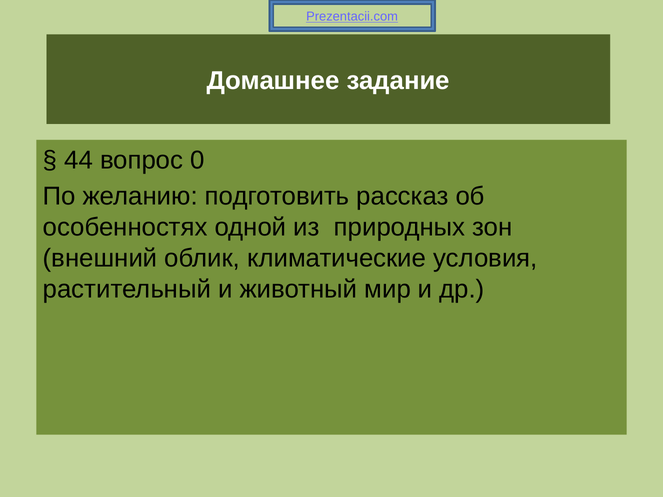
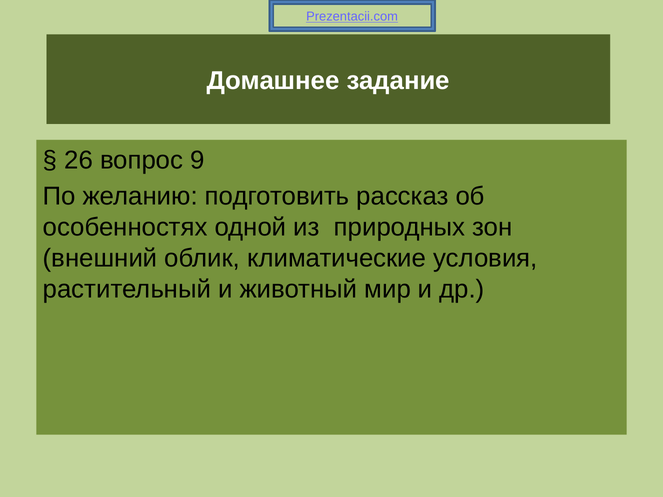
44: 44 -> 26 (79, 160)
0: 0 -> 9 (197, 160)
